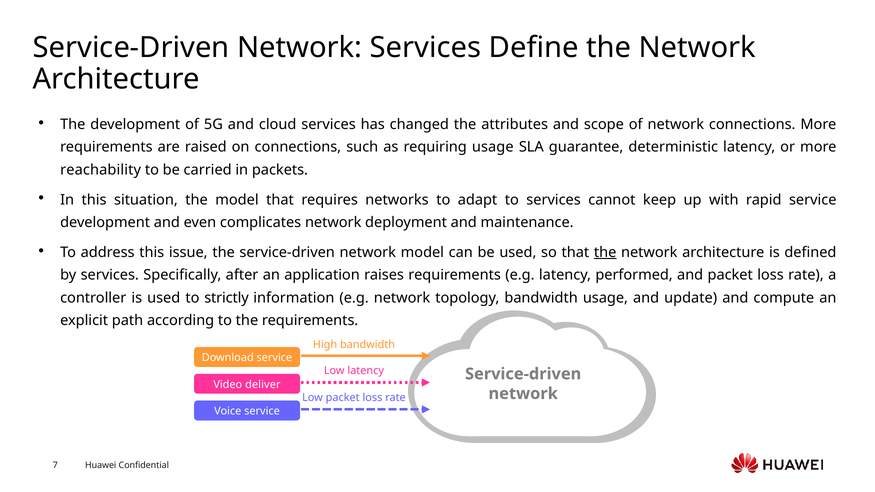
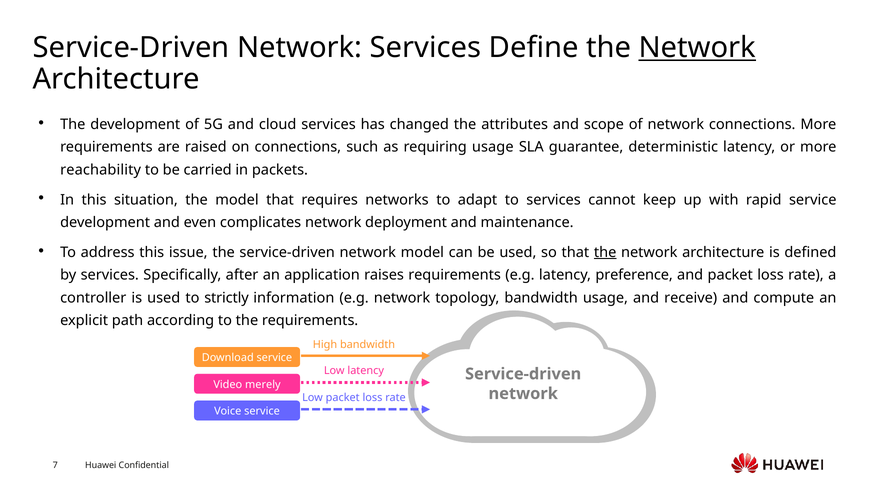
Network underline: none -> present (697, 48)
performed: performed -> preference (634, 275)
update: update -> receive (691, 298)
deliver: deliver -> merely (263, 385)
